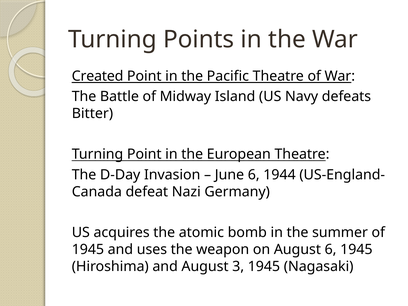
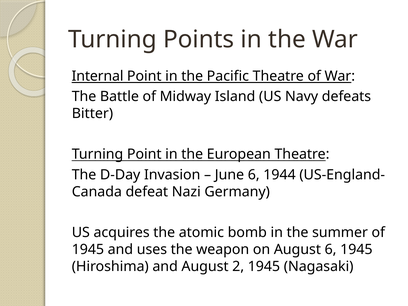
Created: Created -> Internal (98, 76)
3: 3 -> 2 (238, 266)
